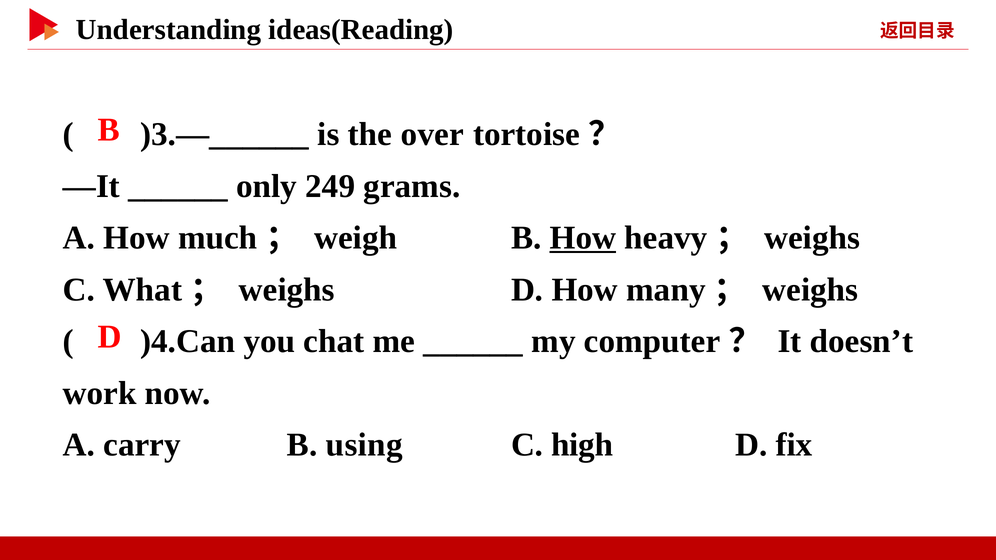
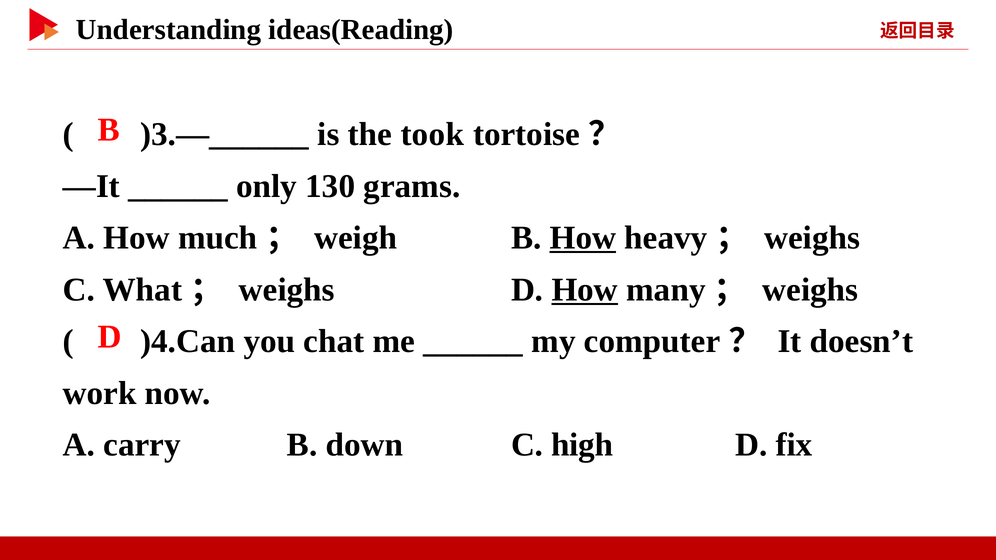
over: over -> took (432, 134)
249: 249 -> 130 (330, 186)
How underline: none -> present (585, 290)
using: using -> down (364, 445)
